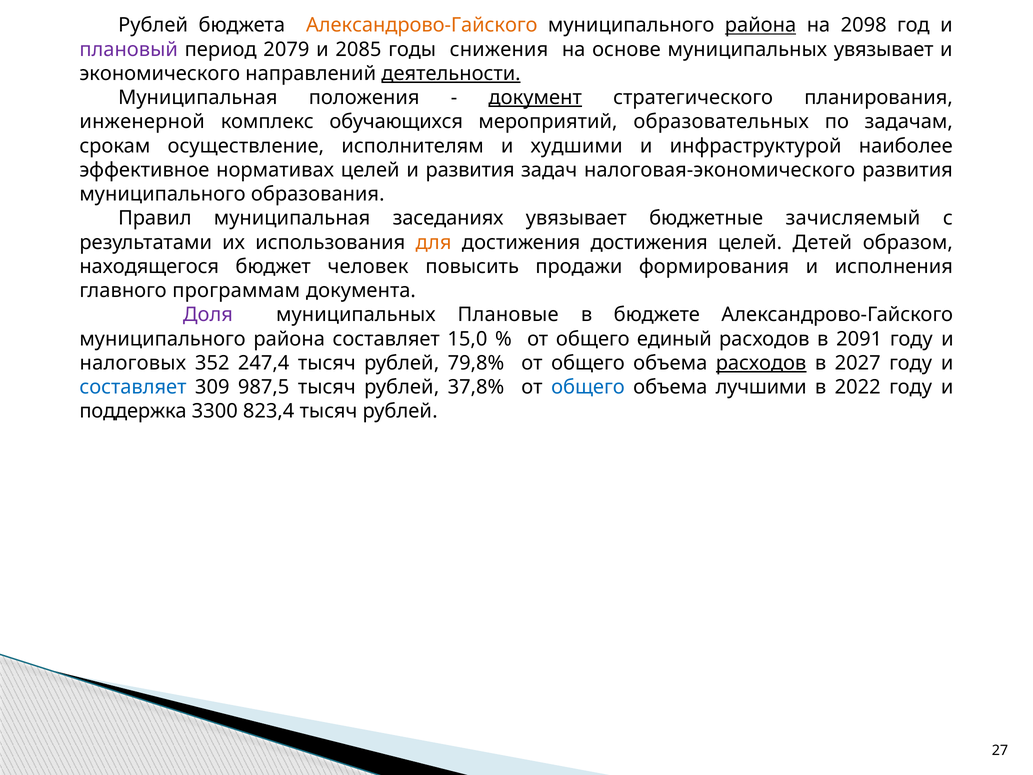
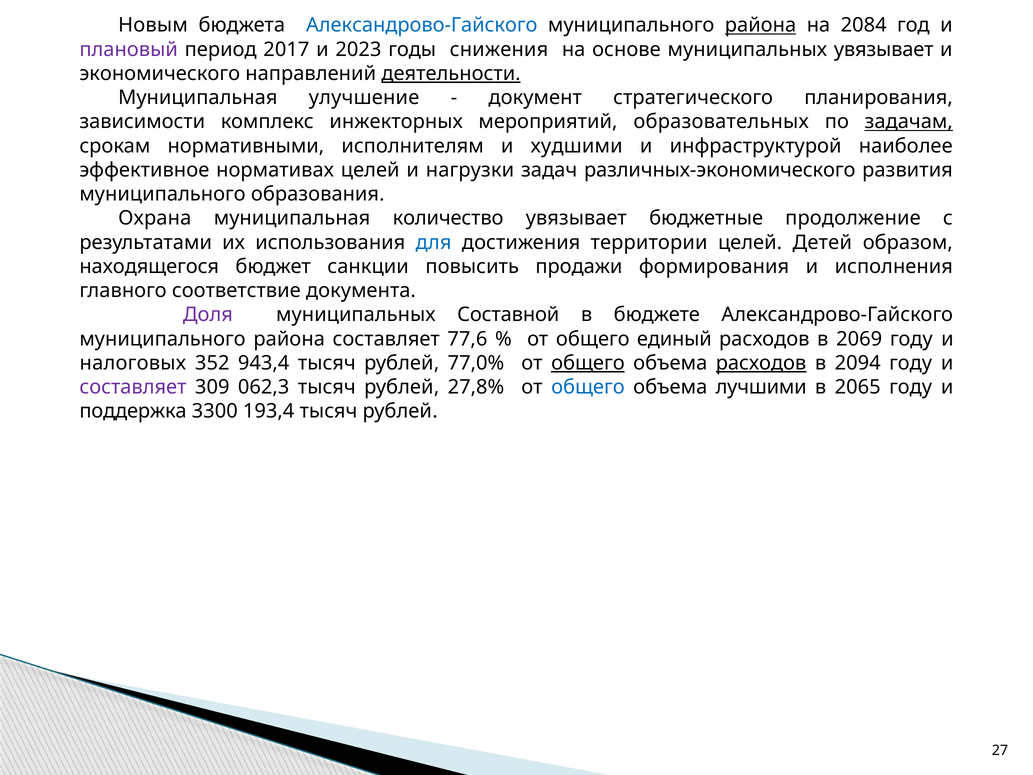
Рублей: Рублей -> Новым (153, 25)
Александрово-Гайского colour: orange -> blue (422, 25)
2098: 2098 -> 2084 (864, 25)
2079: 2079 -> 2017 (286, 49)
2085: 2085 -> 2023 (358, 49)
положения: положения -> улучшение (364, 98)
документ underline: present -> none (535, 98)
инженерной: инженерной -> зависимости (142, 122)
обучающихся: обучающихся -> инжекторных (396, 122)
задачам underline: none -> present (909, 122)
осуществление: осуществление -> нормативными (246, 146)
и развития: развития -> нагрузки (470, 170)
налоговая-экономического: налоговая-экономического -> различных-экономического (720, 170)
Правил: Правил -> Охрана (155, 218)
заседаниях: заседаниях -> количество (448, 218)
зачисляемый: зачисляемый -> продолжение (853, 218)
для colour: orange -> blue (434, 242)
достижения достижения: достижения -> территории (649, 242)
человек: человек -> санкции (368, 266)
программам: программам -> соответствие (236, 291)
Плановые: Плановые -> Составной (508, 315)
15,0: 15,0 -> 77,6 (467, 339)
2091: 2091 -> 2069 (859, 339)
247,4: 247,4 -> 943,4 (264, 363)
79,8%: 79,8% -> 77,0% (476, 363)
общего underline: none -> present (588, 363)
2027: 2027 -> 2094 (858, 363)
составляет colour: blue -> purple (133, 387)
987,5: 987,5 -> 062,3 (264, 387)
37,8%: 37,8% -> 27,8% (476, 387)
2022: 2022 -> 2065 (858, 387)
823,4: 823,4 -> 193,4 (269, 411)
